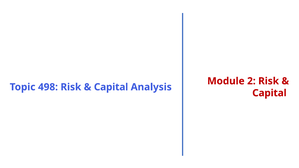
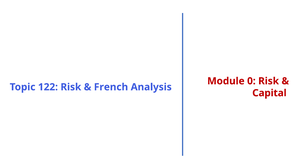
2: 2 -> 0 (251, 81)
498: 498 -> 122 (48, 87)
Capital: Capital -> French (111, 87)
